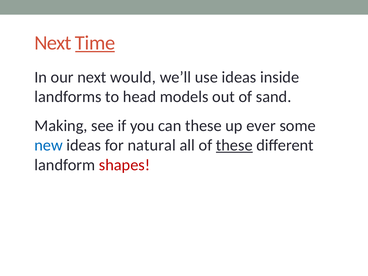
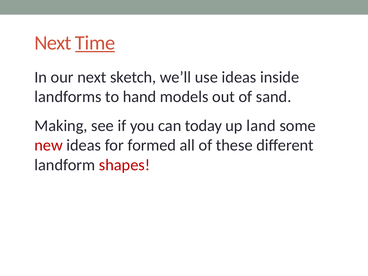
would: would -> sketch (133, 77)
head: head -> hand (140, 97)
can these: these -> today (203, 126)
ever: ever -> land (261, 126)
new colour: blue -> red (49, 145)
natural: natural -> formed (152, 145)
these underline: present -> none (234, 145)
